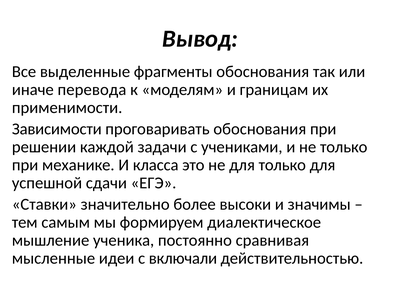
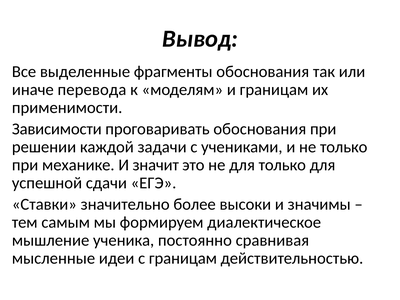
класса: класса -> значит (156, 165)
с включали: включали -> границам (183, 258)
